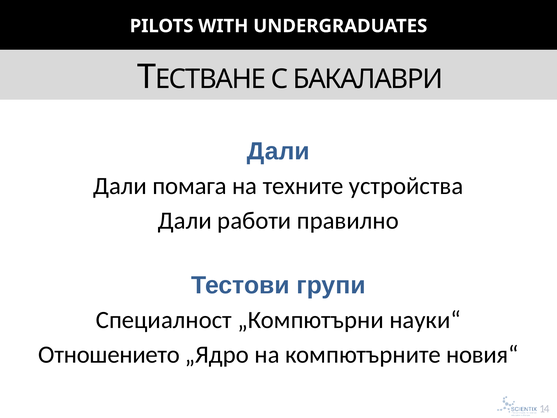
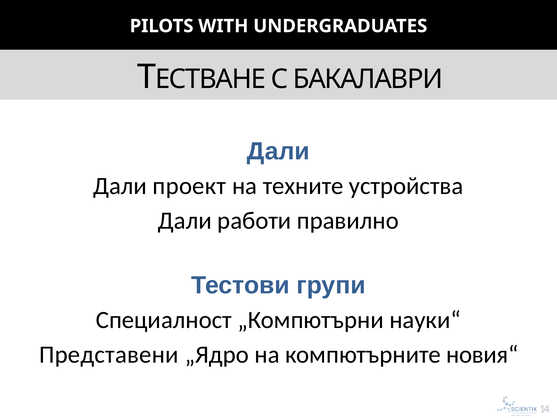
помага: помага -> проект (189, 186)
Отношението: Отношението -> Представени (109, 354)
